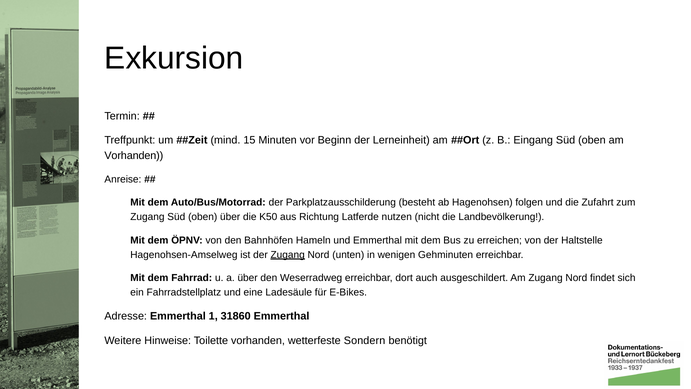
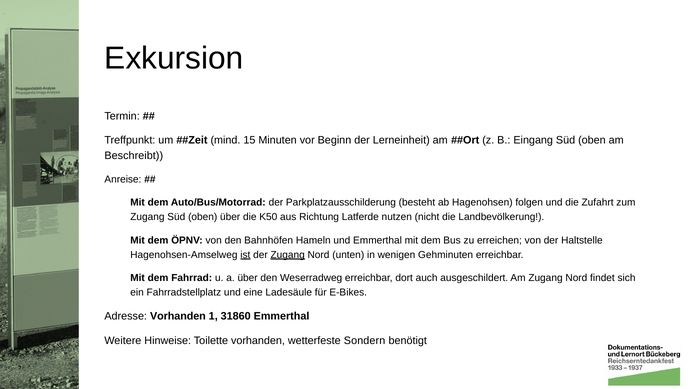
Vorhanden: Vorhanden -> Beschreibt (134, 156)
ist underline: none -> present (245, 254)
Adresse Emmerthal: Emmerthal -> Vorhanden (178, 316)
